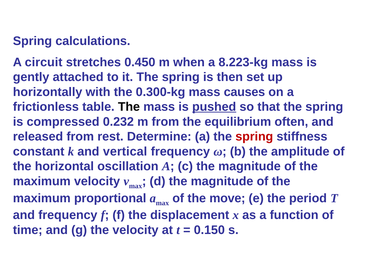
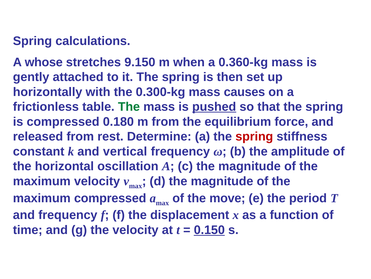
circuit: circuit -> whose (44, 62)
0.450: 0.450 -> 9.150 (140, 62)
8.223-kg: 8.223-kg -> 0.360-kg (243, 62)
The colour: black -> green (129, 107)
0.232: 0.232 -> 0.180 (118, 121)
often: often -> force (291, 121)
maximum proportional: proportional -> compressed (110, 198)
0.150 underline: none -> present (209, 229)
